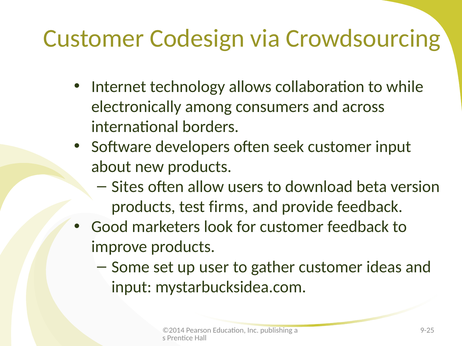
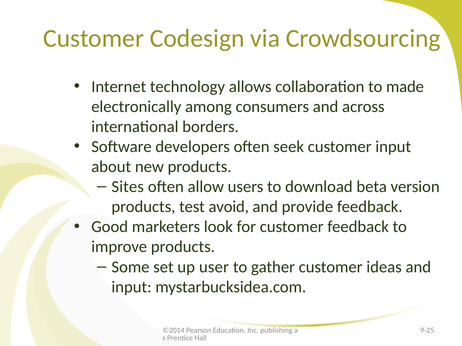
while: while -> made (405, 87)
firms: firms -> avoid (229, 207)
